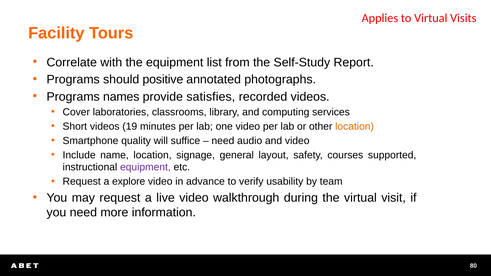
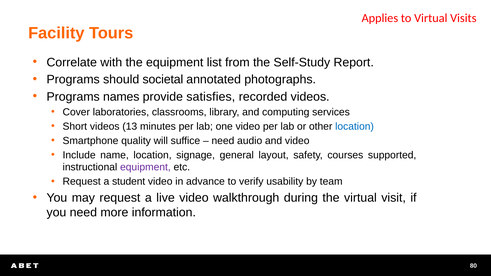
positive: positive -> societal (163, 80)
19: 19 -> 13 (130, 126)
location colour: orange -> blue (355, 126)
explore: explore -> student (129, 182)
